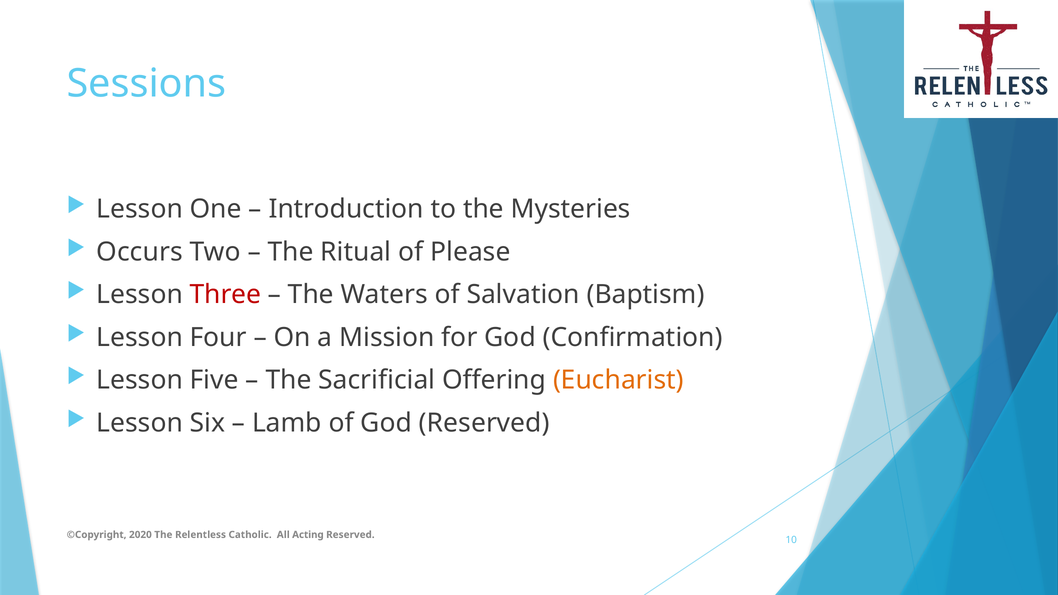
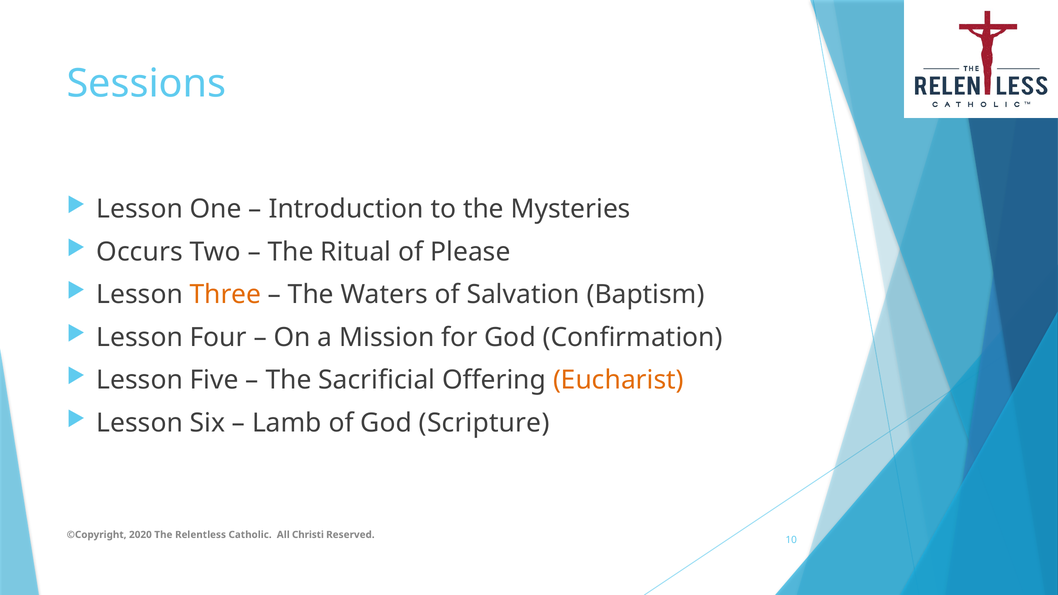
Three colour: red -> orange (225, 295)
God Reserved: Reserved -> Scripture (484, 423)
Acting: Acting -> Christi (308, 535)
